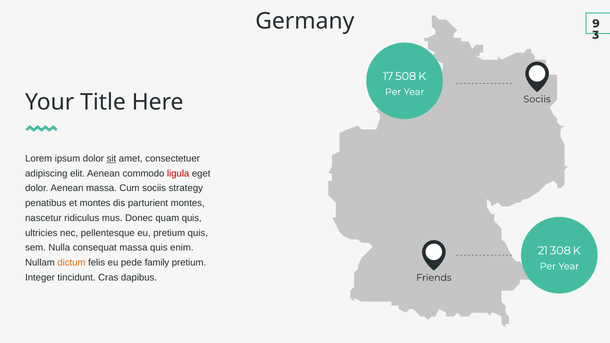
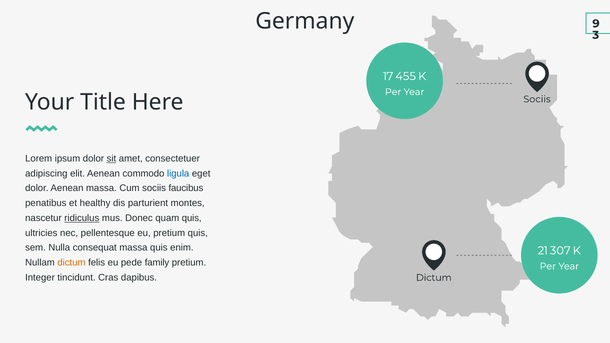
508: 508 -> 455 (406, 76)
ligula colour: red -> blue (178, 174)
strategy: strategy -> faucibus (186, 188)
et montes: montes -> healthy (95, 203)
ridiculus underline: none -> present (82, 218)
308: 308 -> 307 (560, 251)
Friends: Friends -> Dictum (434, 278)
